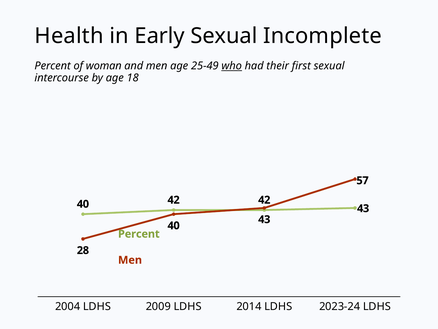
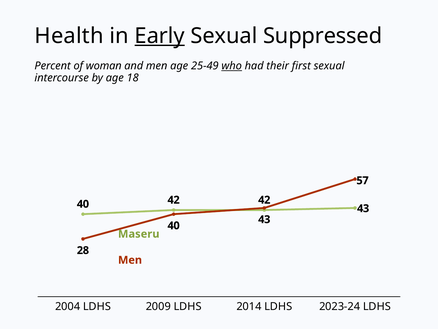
Early underline: none -> present (160, 36)
Incomplete: Incomplete -> Suppressed (323, 36)
Percent: Percent -> Maseru (139, 234)
